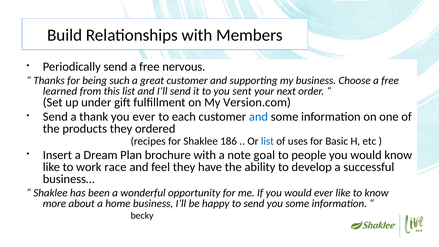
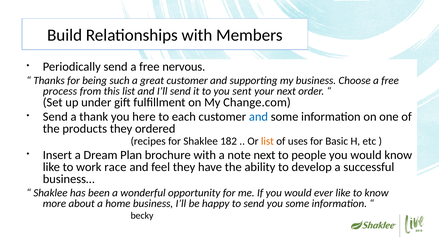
learned: learned -> process (60, 91)
Version.com: Version.com -> Change.com (257, 102)
you ever: ever -> here (144, 117)
186: 186 -> 182 (229, 141)
list colour: blue -> orange (267, 141)
note goal: goal -> next (264, 155)
